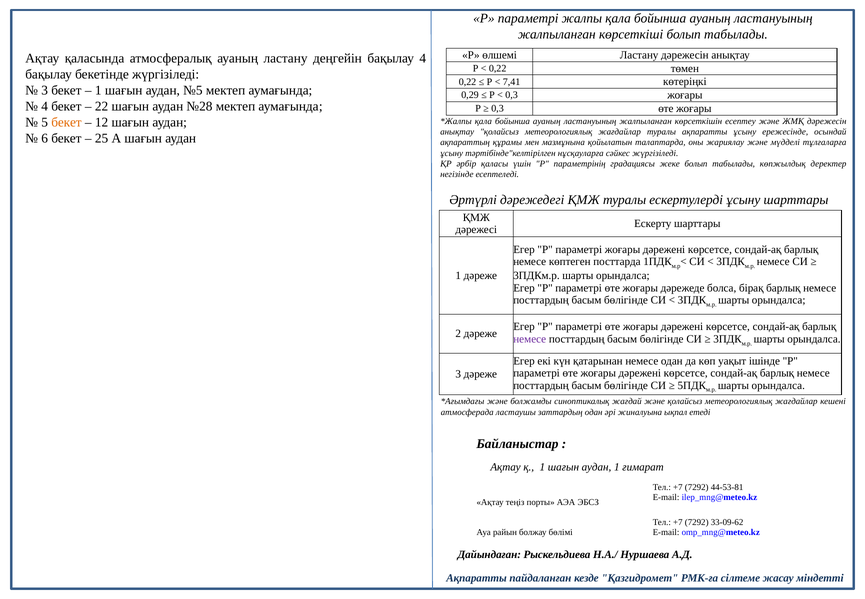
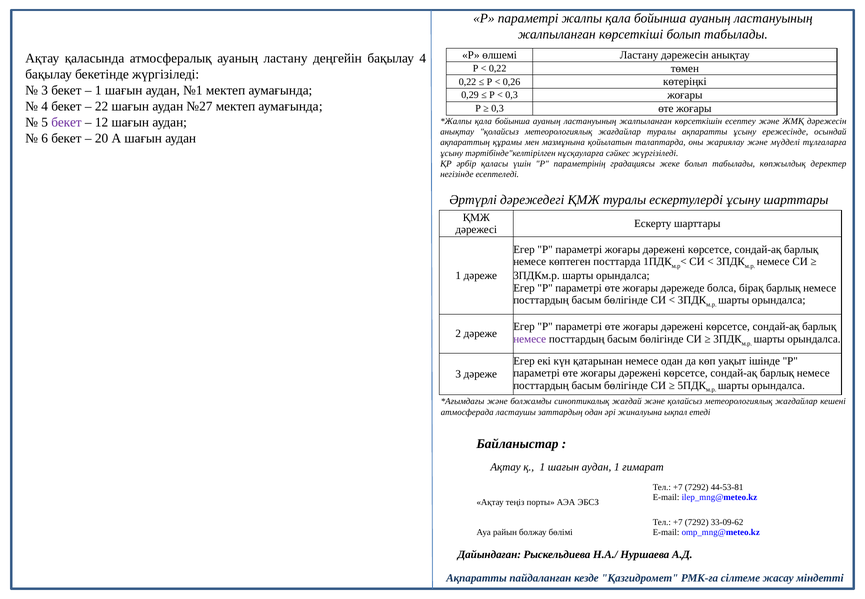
7,41: 7,41 -> 0,26 (512, 82)
№5: №5 -> №1 (193, 90)
№28: №28 -> №27 (199, 106)
бекет colour: orange -> purple (66, 122)
25: 25 -> 20 (102, 138)
